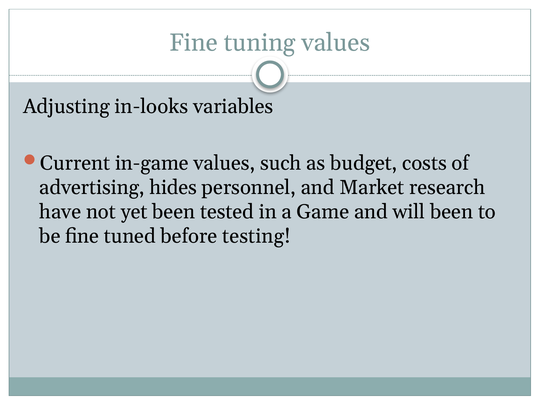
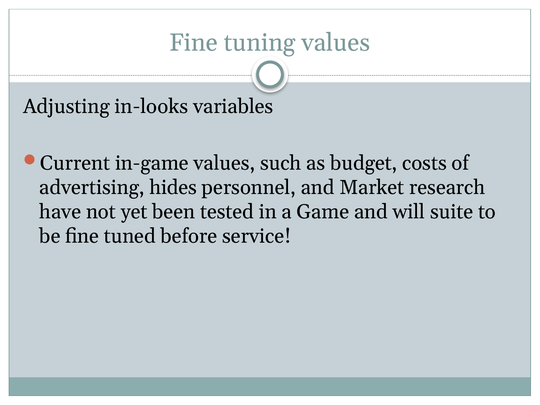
will been: been -> suite (452, 212)
testing: testing -> service (257, 236)
